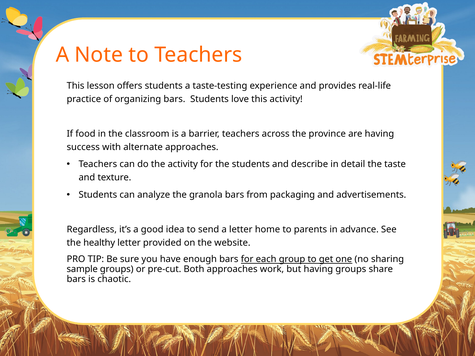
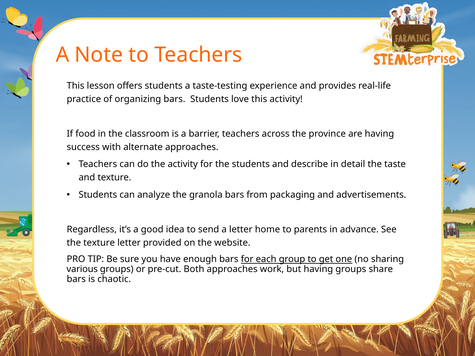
the healthy: healthy -> texture (99, 243)
sample: sample -> various (82, 269)
